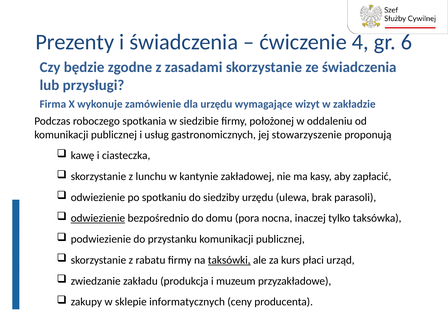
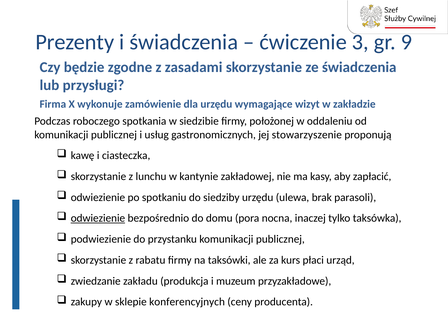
4: 4 -> 3 (360, 42)
6: 6 -> 9 (406, 42)
taksówki underline: present -> none (229, 260)
informatycznych: informatycznych -> konferencyjnych (187, 302)
